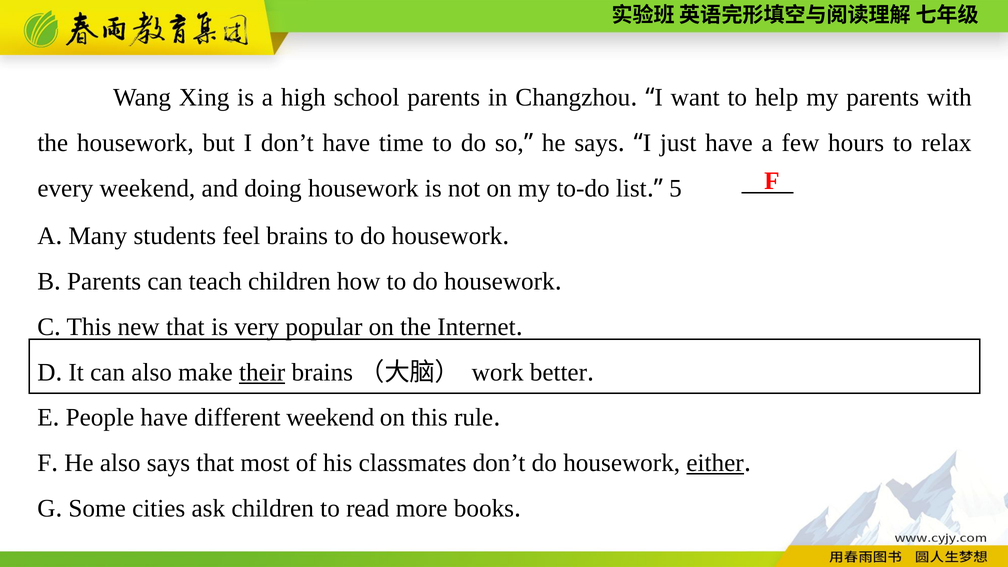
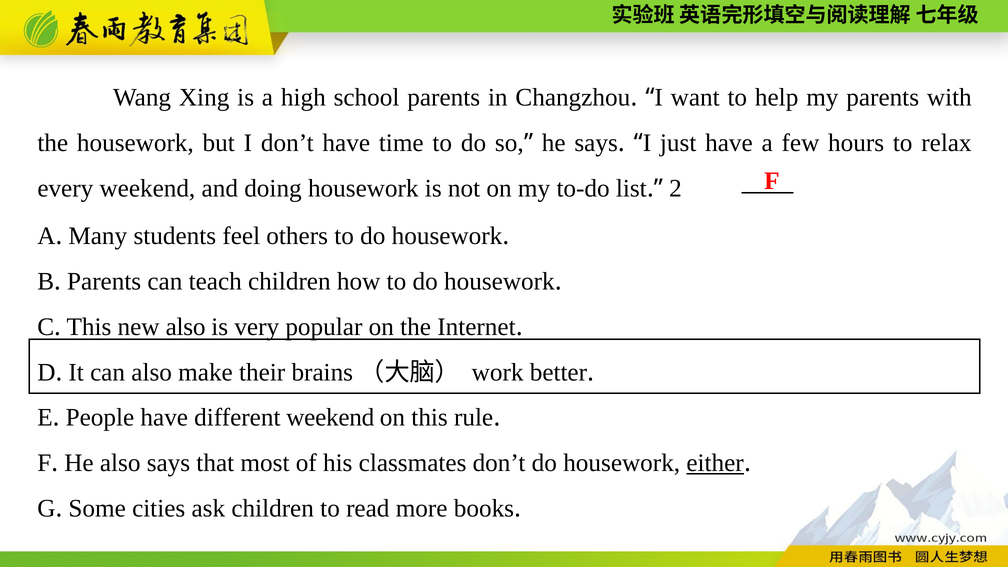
5: 5 -> 2 (675, 188)
brains: brains -> others (297, 236)
new that: that -> also (186, 327)
their underline: present -> none (262, 372)
